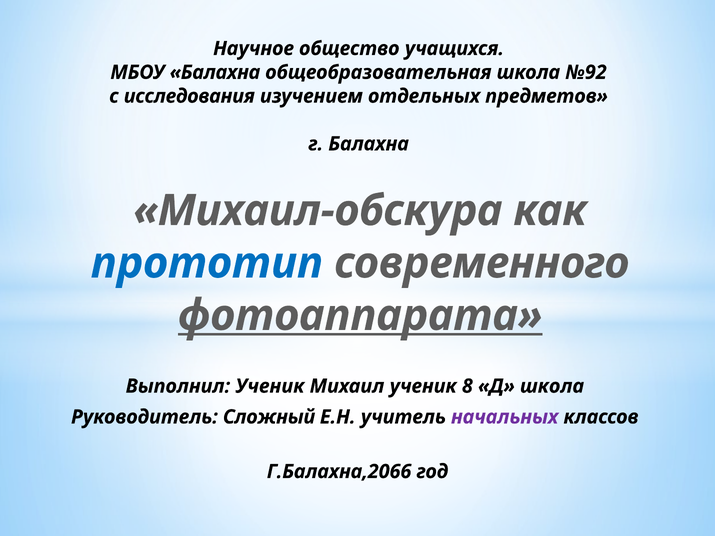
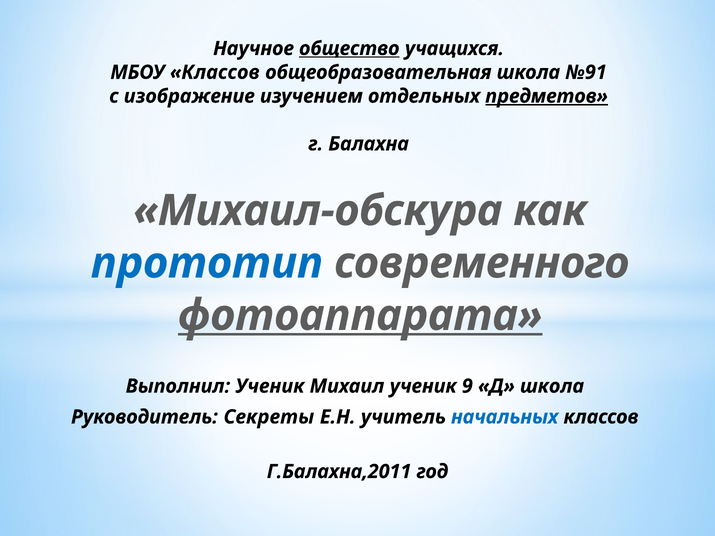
общество underline: none -> present (349, 49)
МБОУ Балахна: Балахна -> Классов (215, 72)
№92: №92 -> №91 (586, 72)
исследования: исследования -> изображение (189, 96)
предметов underline: none -> present (547, 96)
8: 8 -> 9 (467, 386)
Сложный: Сложный -> Секреты (269, 417)
начальных colour: purple -> blue (505, 417)
Г.Балахна,2066: Г.Балахна,2066 -> Г.Балахна,2011 (339, 472)
